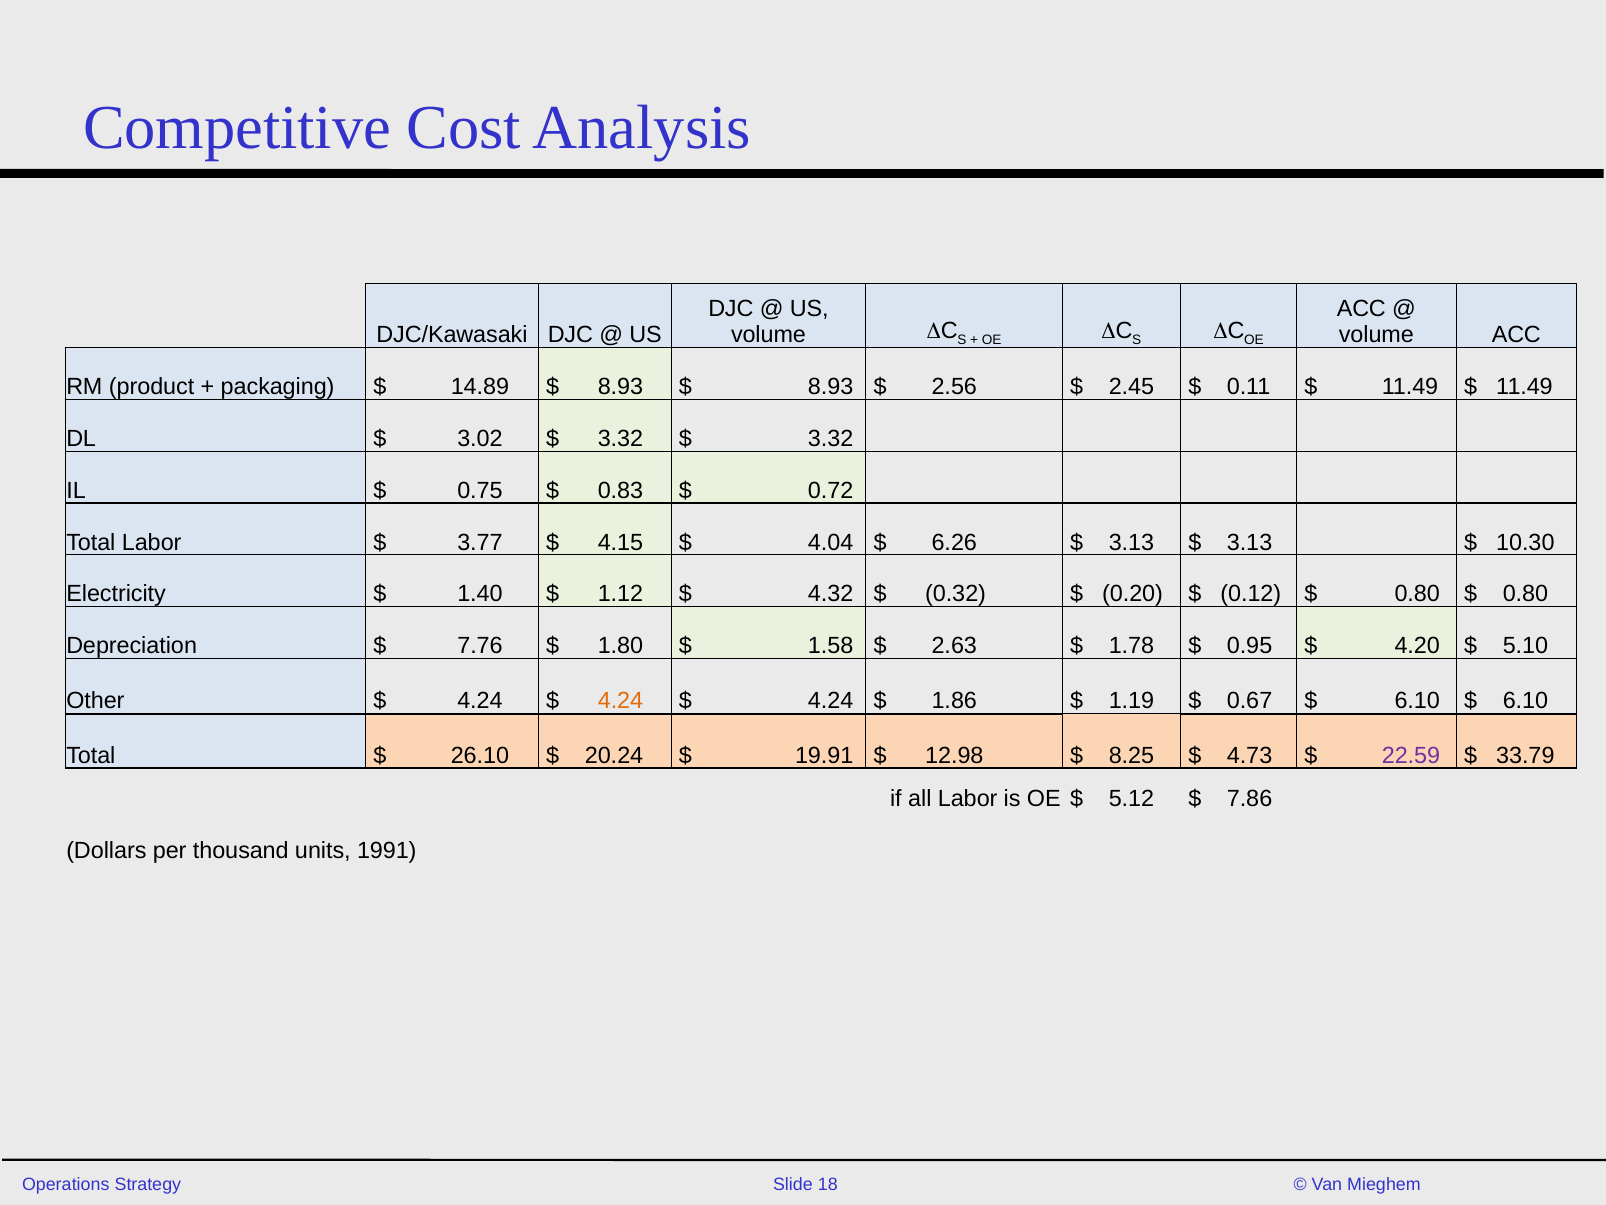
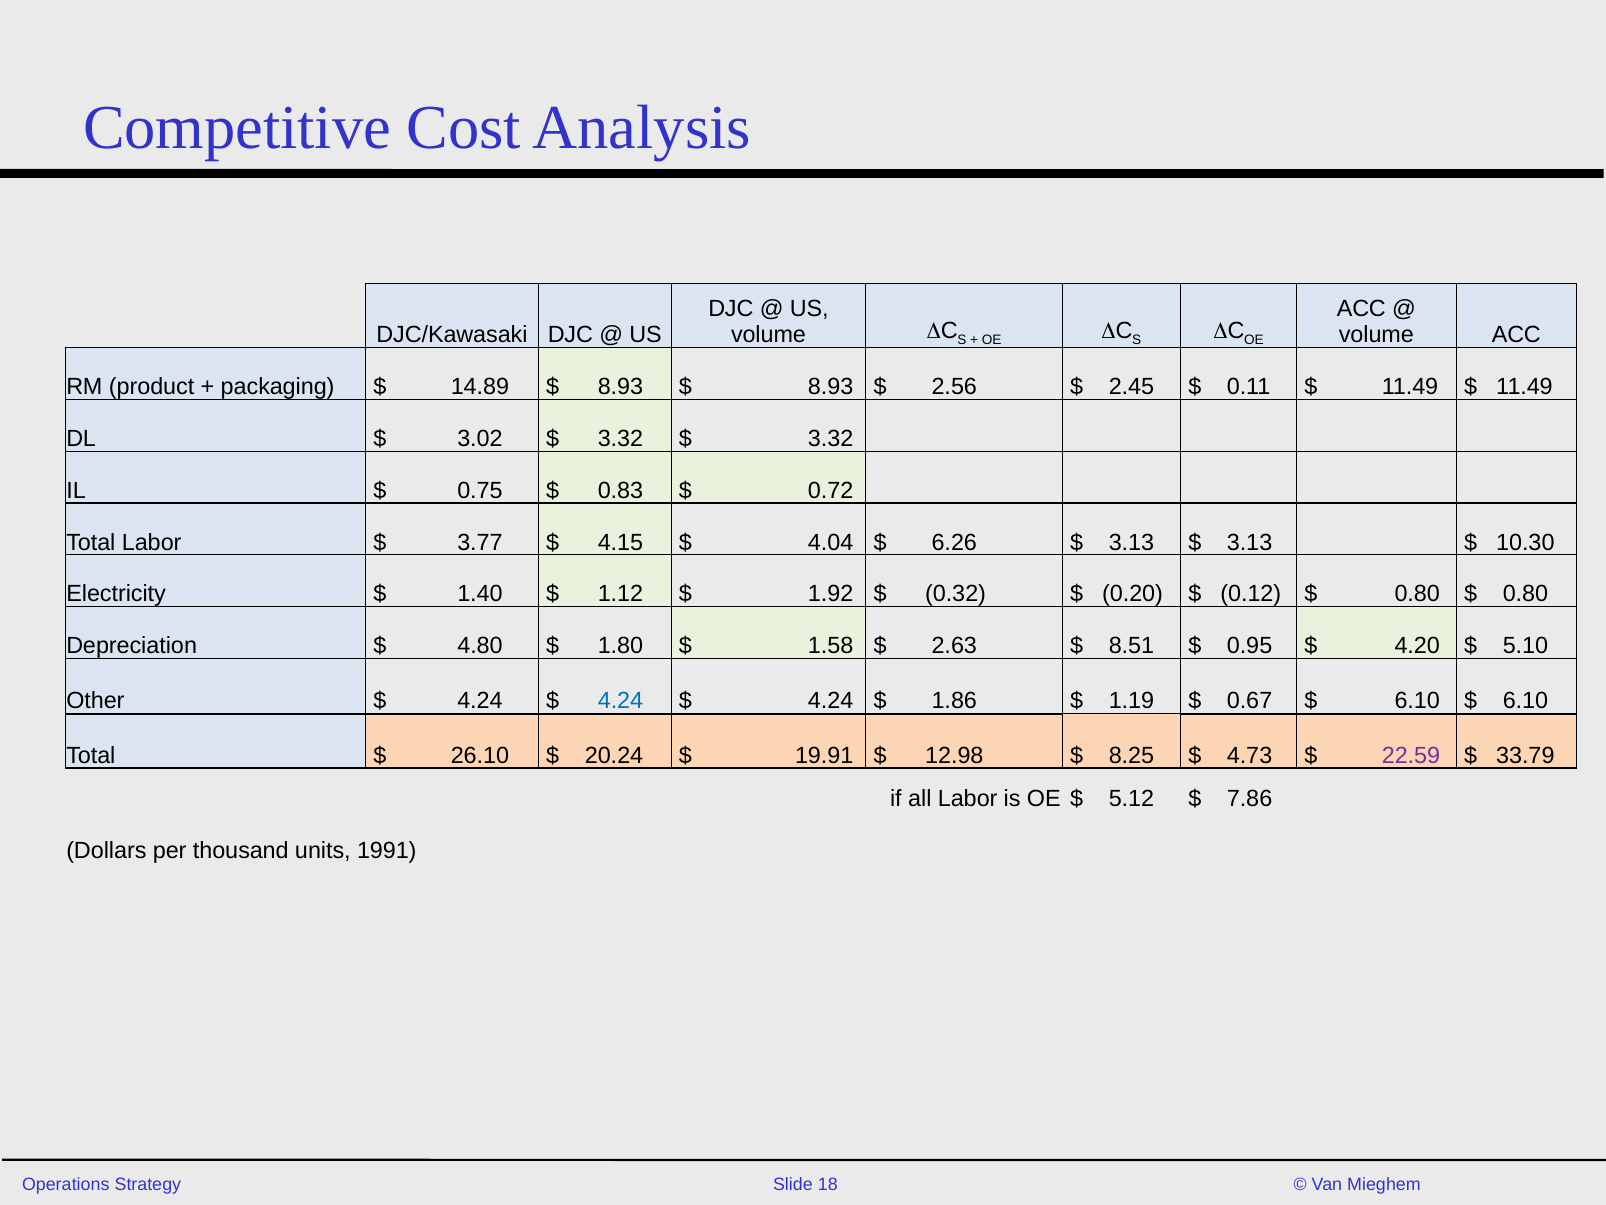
4.32: 4.32 -> 1.92 (831, 594)
7.76: 7.76 -> 4.80 (480, 646)
1.78: 1.78 -> 8.51 (1131, 646)
4.24 colour: orange -> blue (620, 701)
